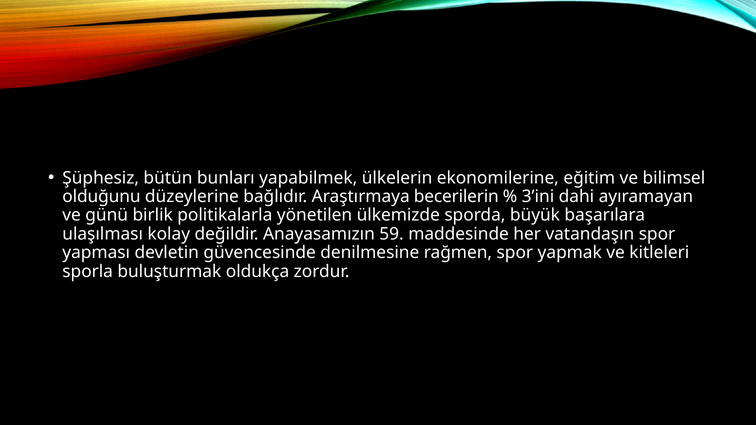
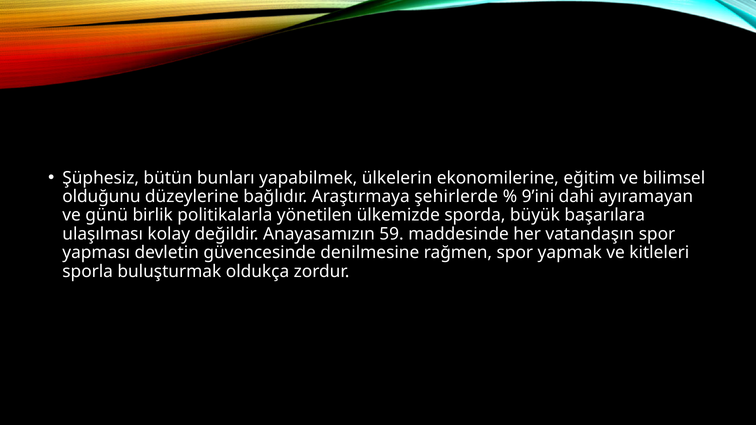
becerilerin: becerilerin -> şehirlerde (456, 197)
3’ini: 3’ini -> 9’ini (538, 197)
